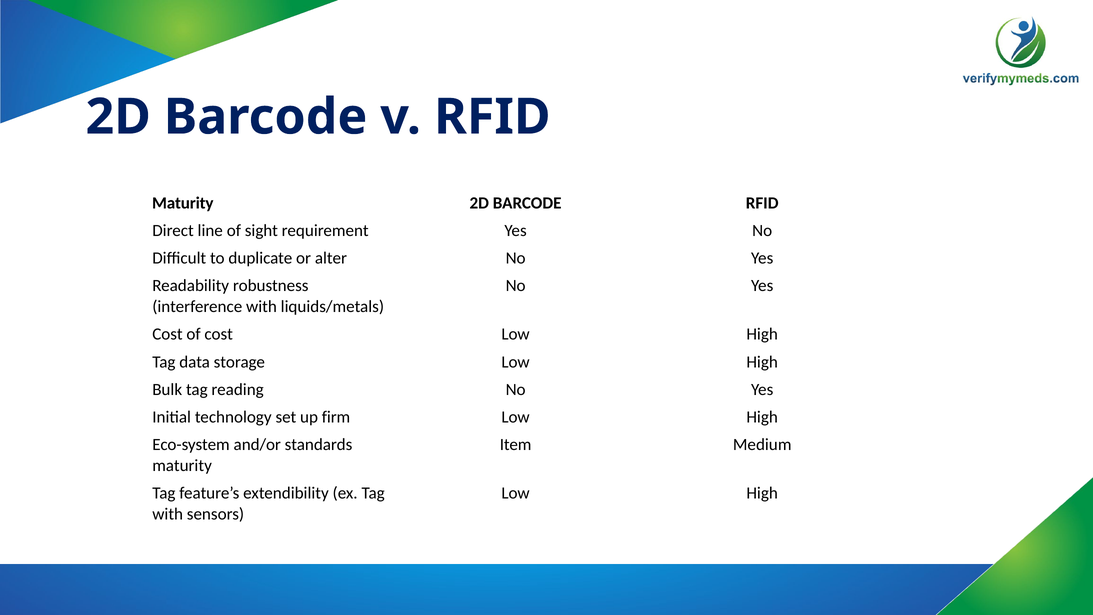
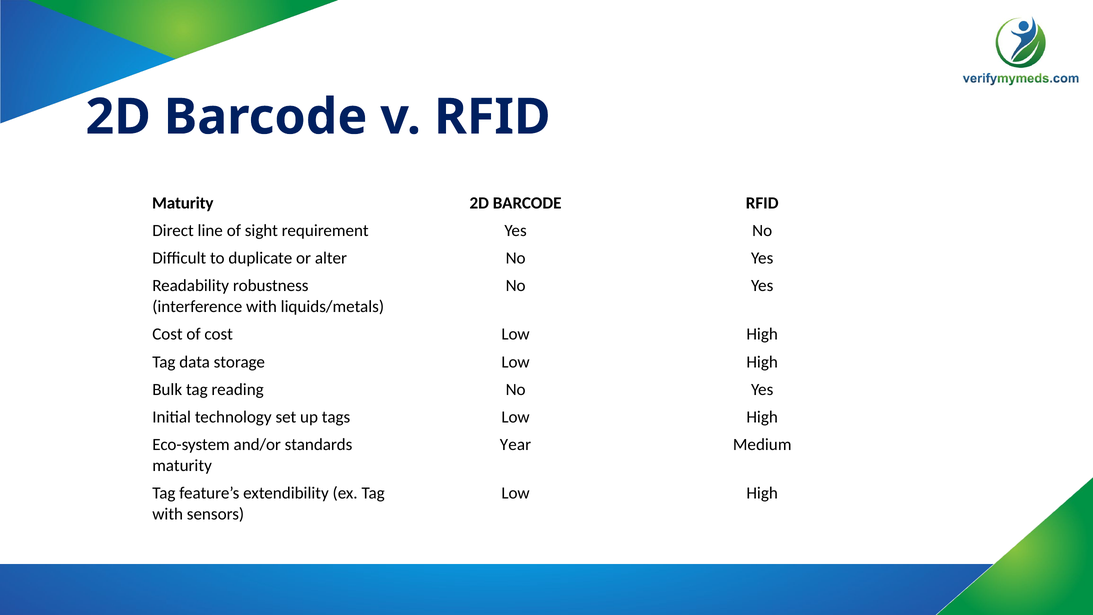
firm: firm -> tags (336, 417)
Item: Item -> Year (515, 445)
